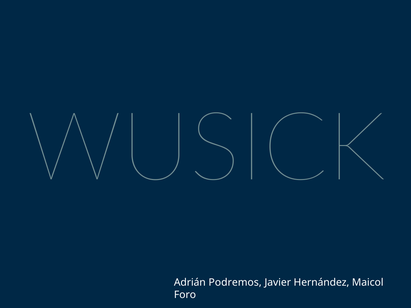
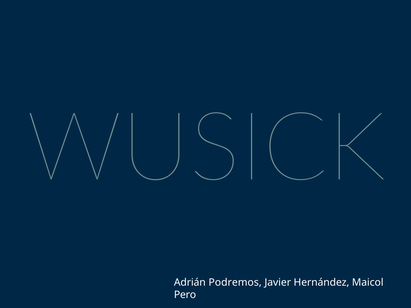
Foro: Foro -> Pero (185, 295)
